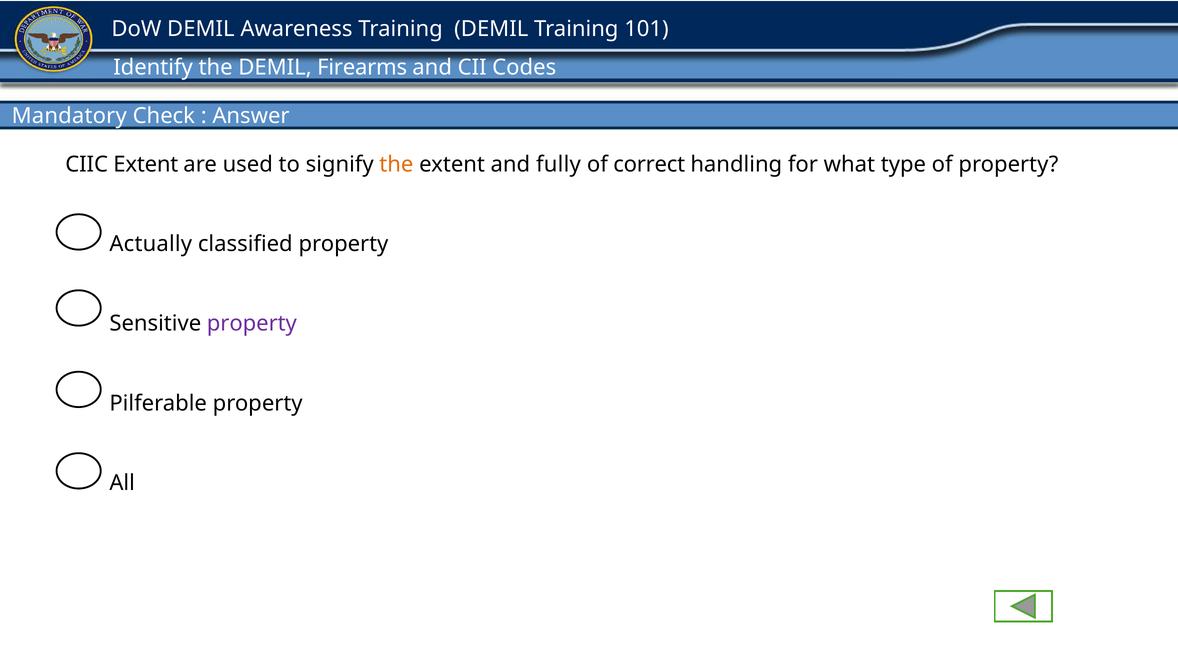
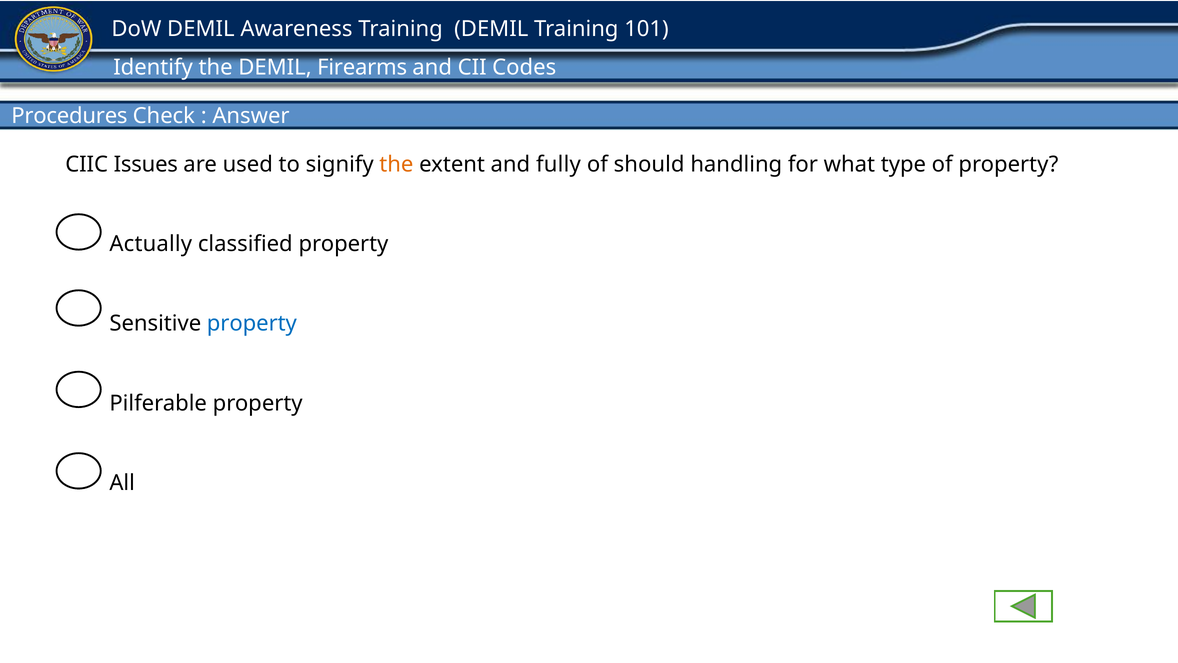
Mandatory: Mandatory -> Procedures (69, 116)
CIIC Extent: Extent -> Issues (146, 164)
correct: correct -> should (649, 164)
property colour: purple -> blue (252, 323)
